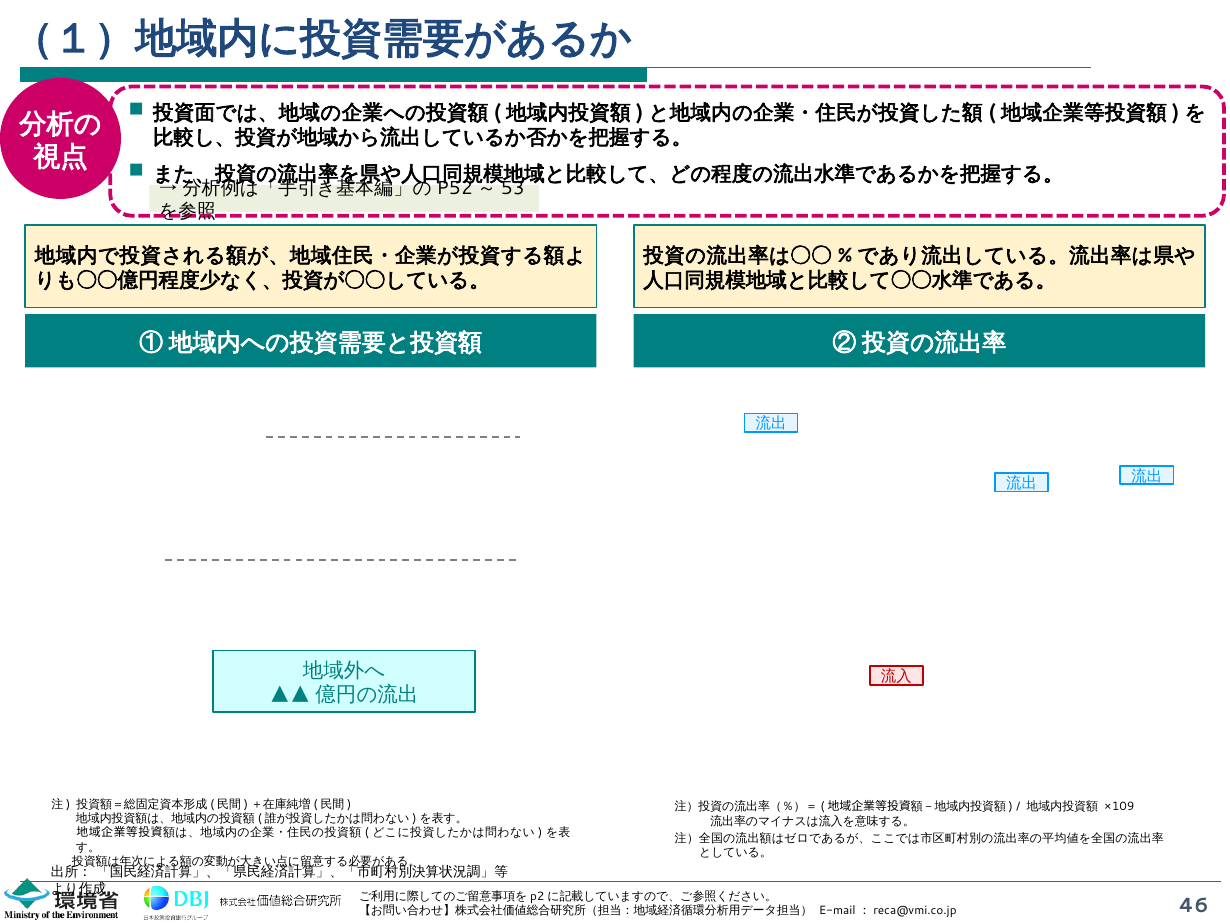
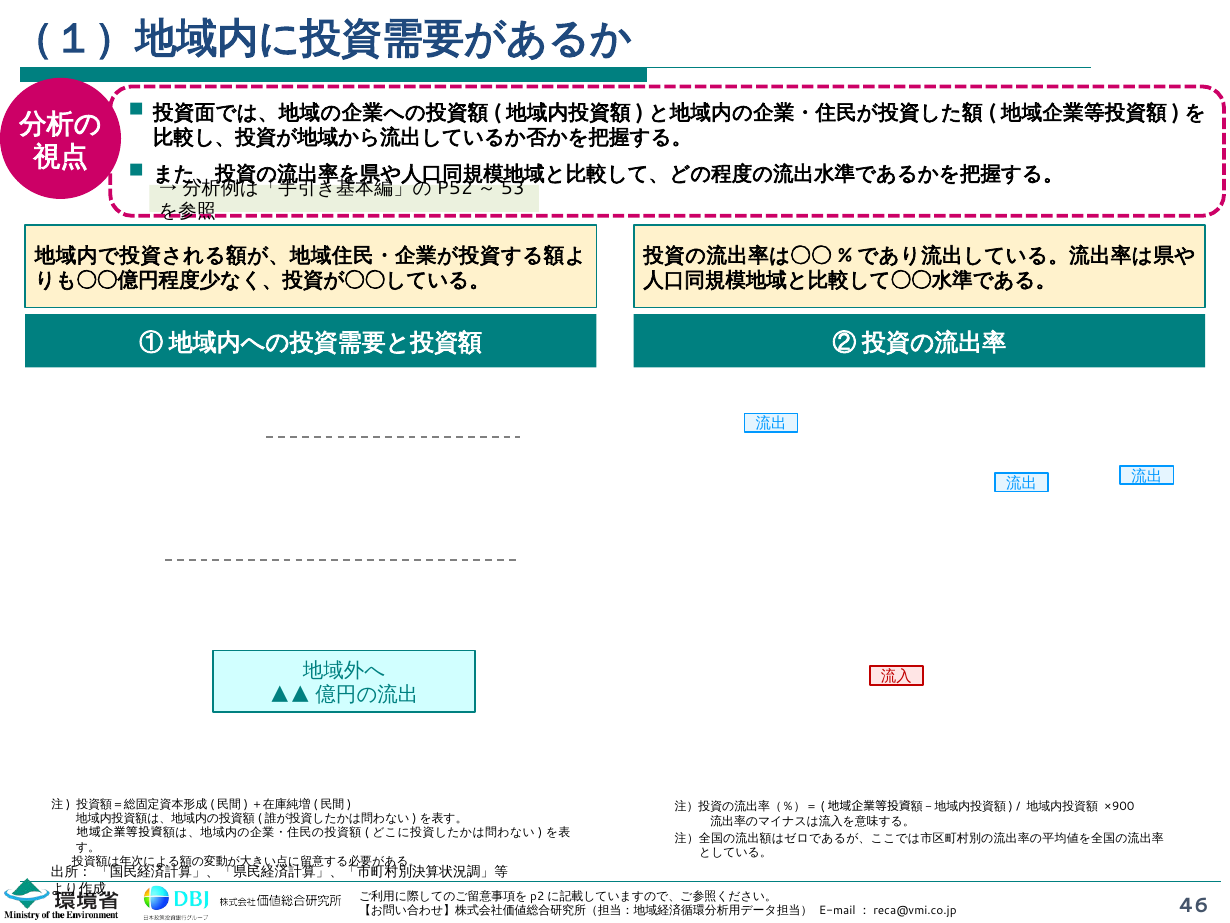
×109: ×109 -> ×900 (1119, 806)
